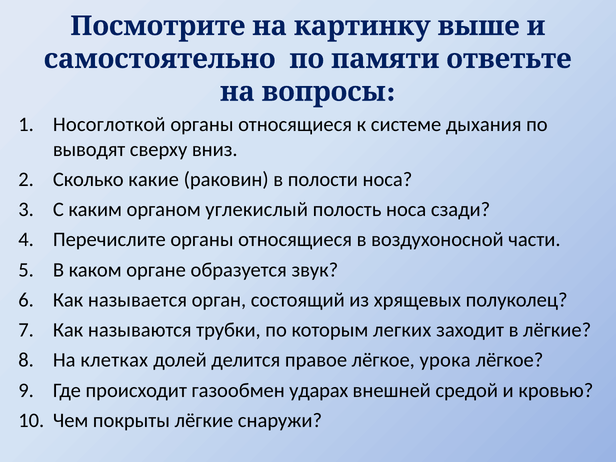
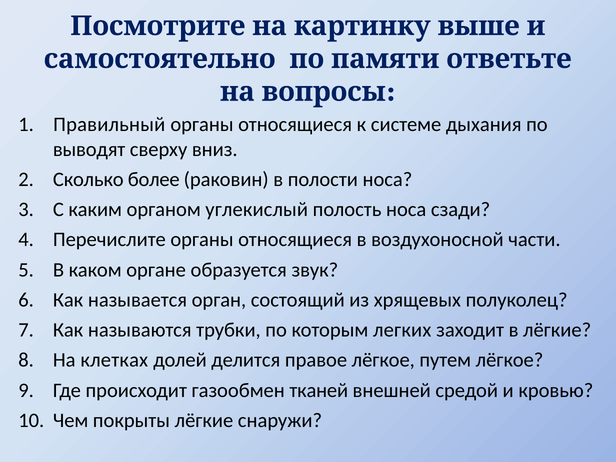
Носоглоткой: Носоглоткой -> Правильный (109, 125)
какие: какие -> более (154, 179)
урока: урока -> путем (445, 360)
ударах: ударах -> тканей (319, 390)
